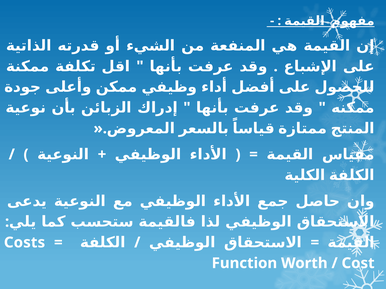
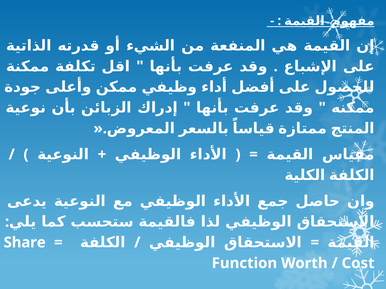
Costs: Costs -> Share (25, 243)
